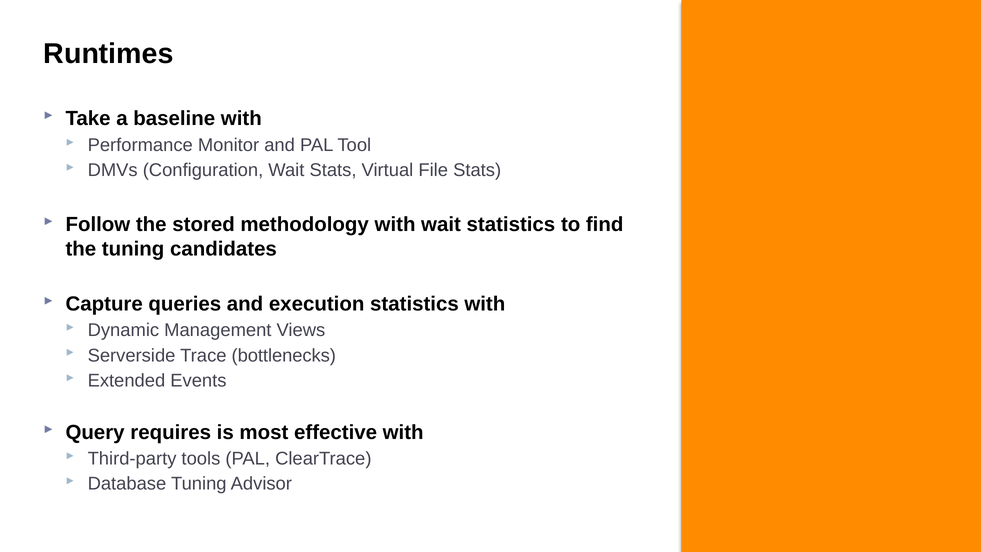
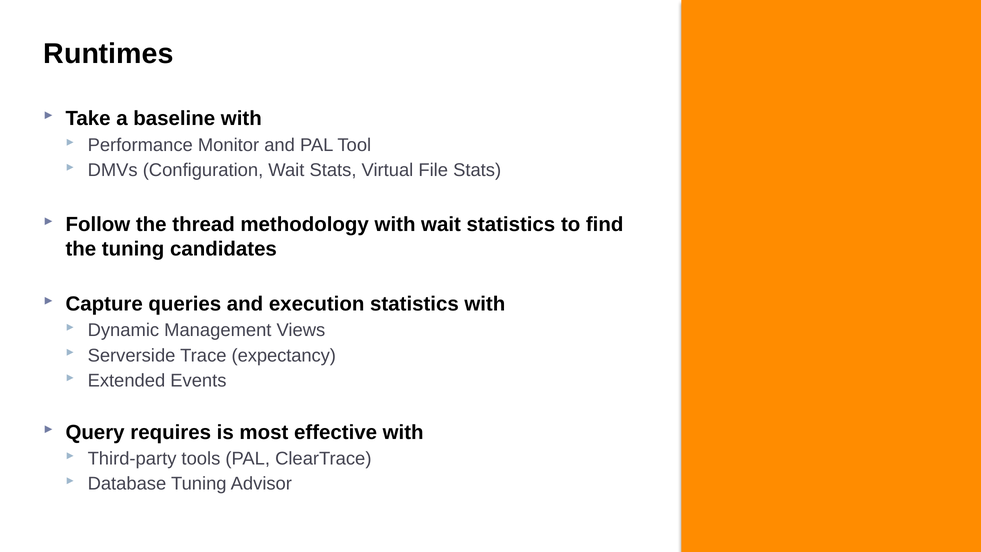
stored: stored -> thread (204, 224)
bottlenecks: bottlenecks -> expectancy (284, 355)
